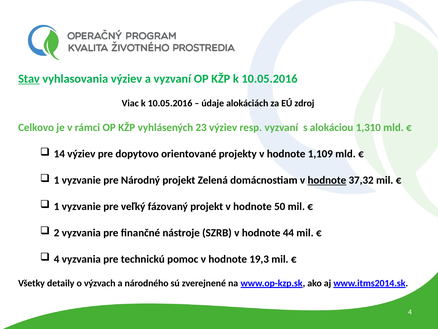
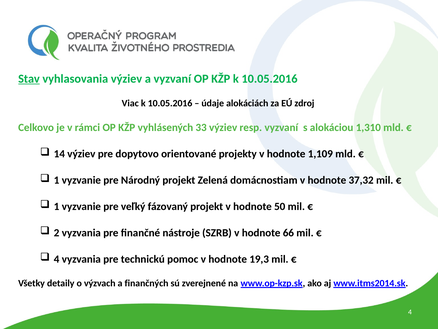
23: 23 -> 33 (201, 127)
hodnote underline: present -> none (327, 180)
44: 44 -> 66 (288, 232)
národného: národného -> finančných (147, 283)
